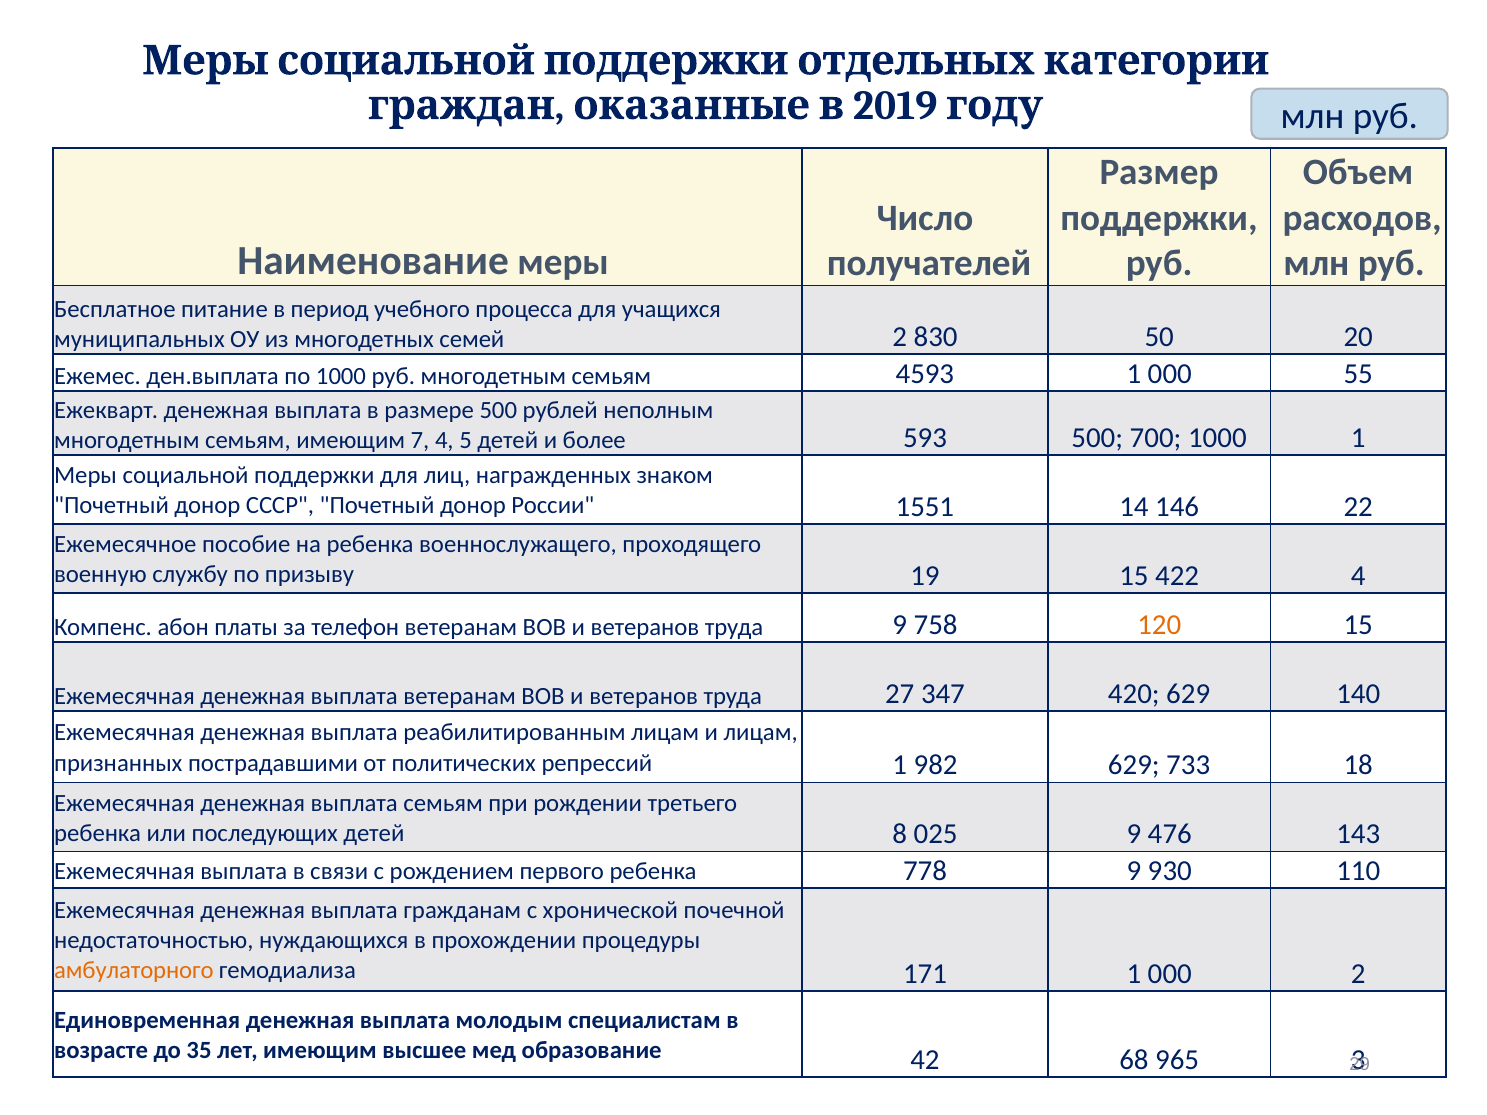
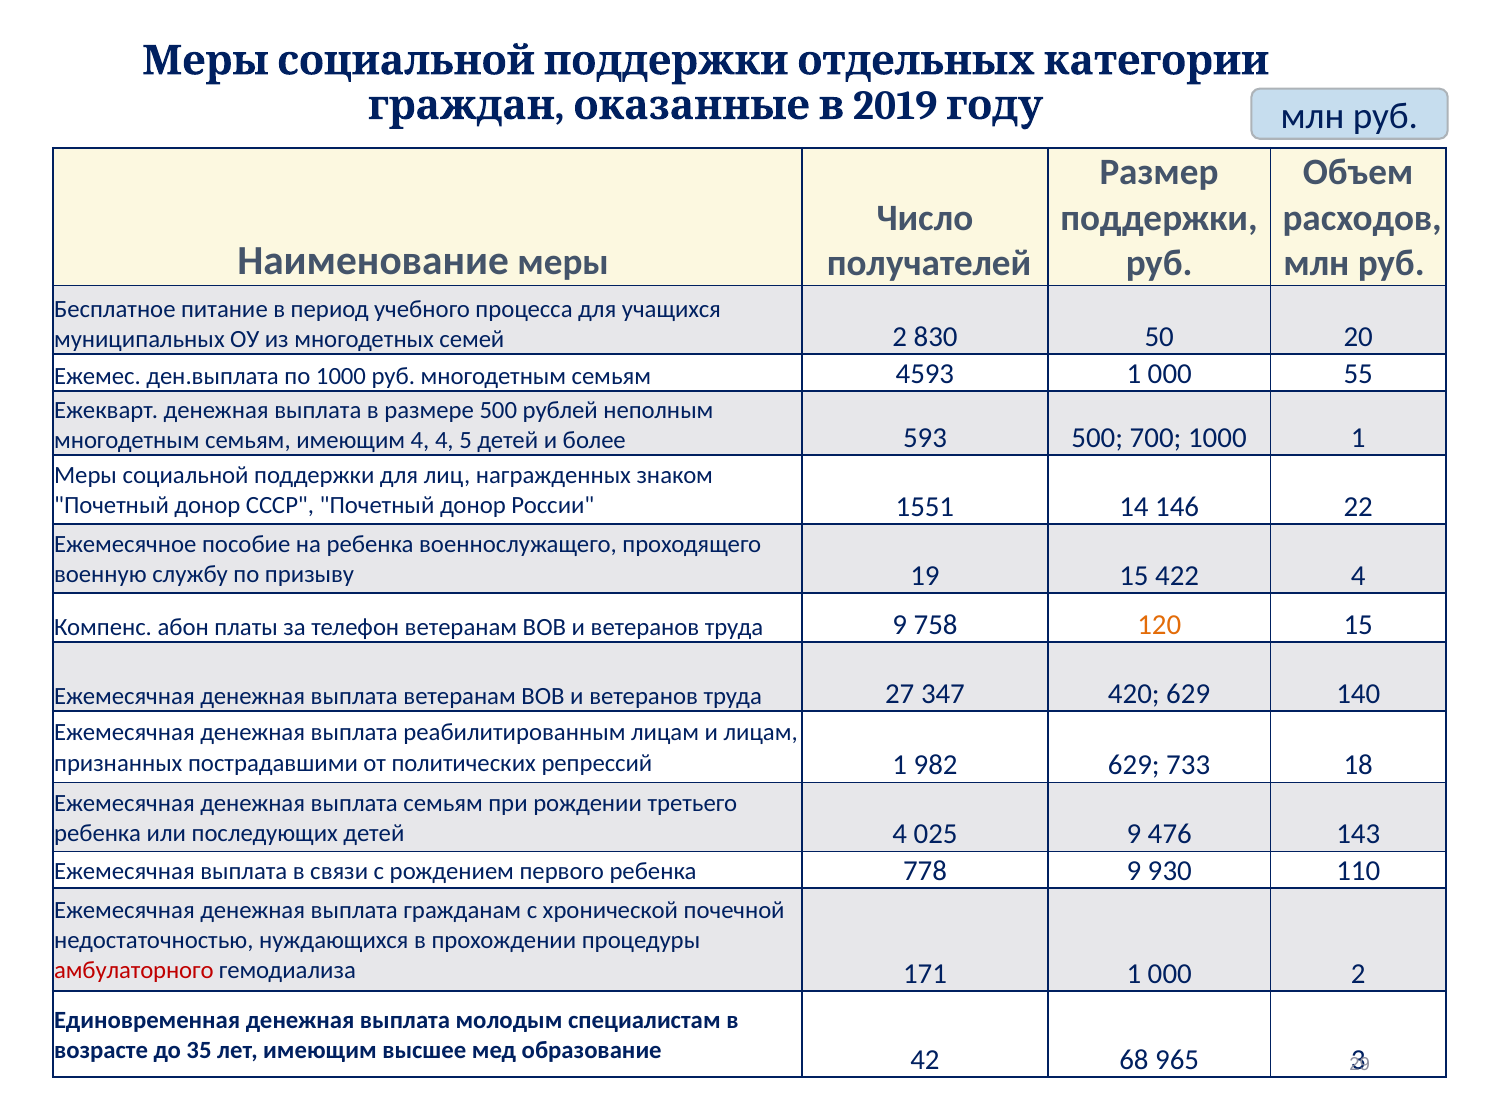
имеющим 7: 7 -> 4 (420, 440)
детей 8: 8 -> 4 (900, 834)
амбулаторного colour: orange -> red (134, 971)
